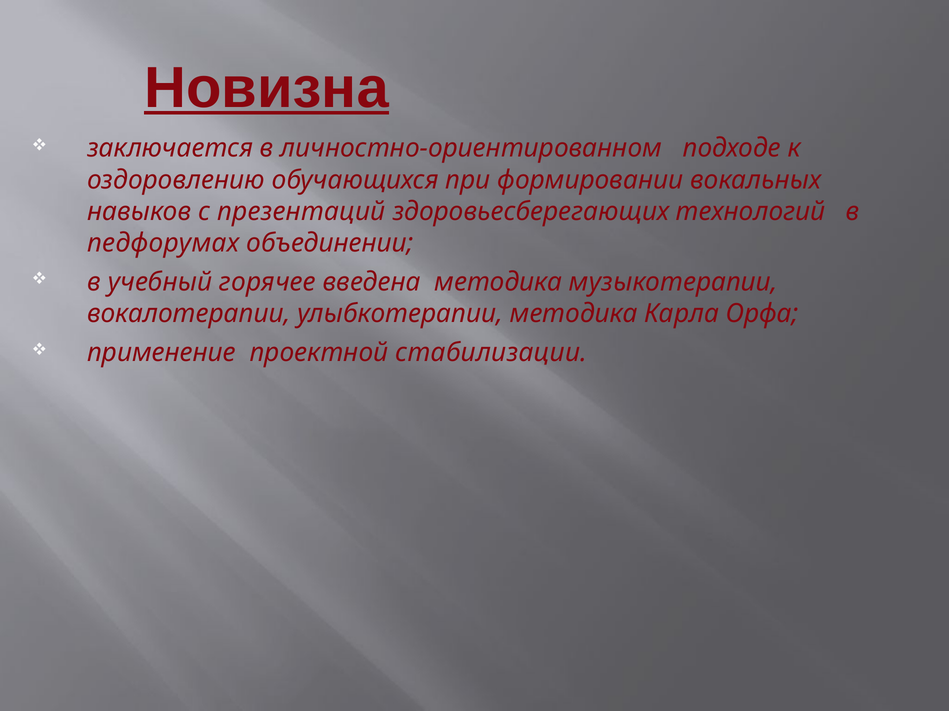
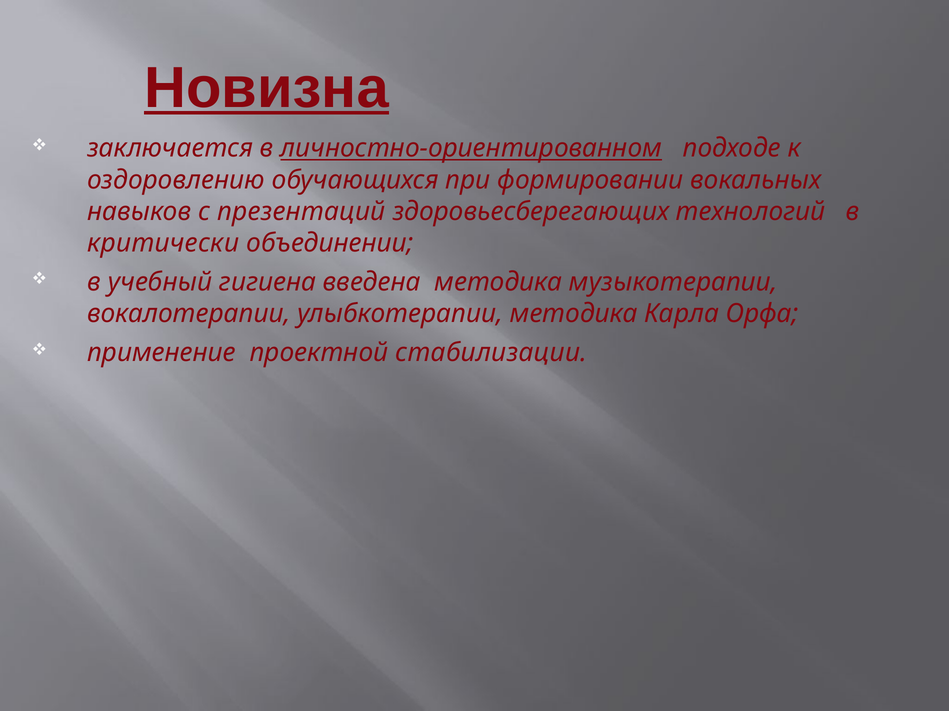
личностно-ориентированном underline: none -> present (471, 148)
педфорумах: педфорумах -> критически (163, 243)
горячее: горячее -> гигиена (268, 282)
